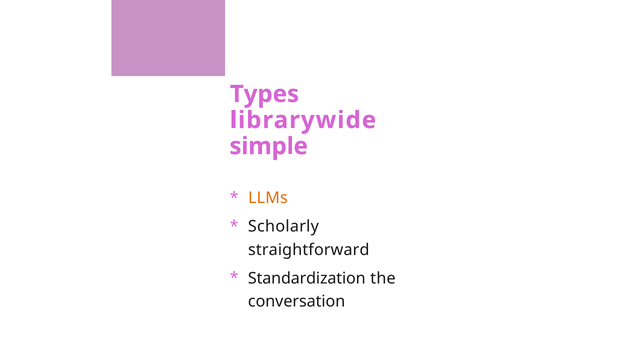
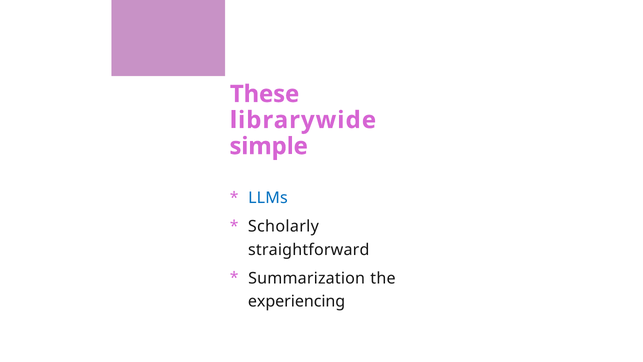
Types: Types -> These (265, 94)
LLMs colour: orange -> blue (268, 198)
Standardization: Standardization -> Summarization (307, 278)
conversation: conversation -> experiencing (297, 301)
